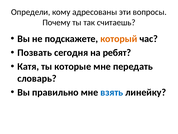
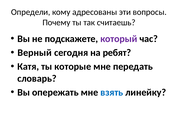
который colour: orange -> purple (119, 39)
Позвать: Позвать -> Верный (35, 52)
правильно: правильно -> опережать (55, 92)
